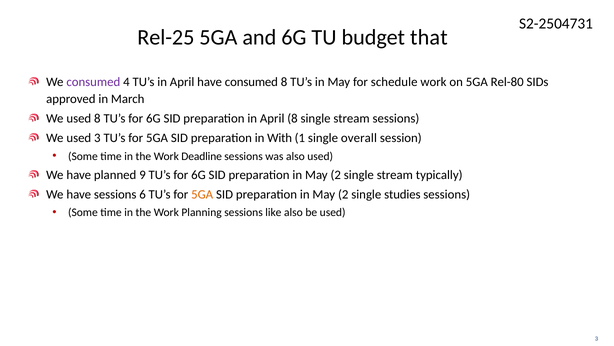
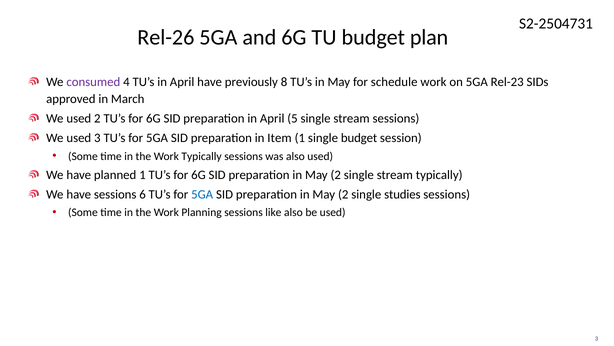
Rel-25: Rel-25 -> Rel-26 (166, 37)
that: that -> plan (429, 37)
have consumed: consumed -> previously (251, 82)
Rel-80: Rel-80 -> Rel-23 (507, 82)
used 8: 8 -> 2 (97, 118)
April 8: 8 -> 5 (293, 118)
With: With -> Item (280, 138)
single overall: overall -> budget (359, 138)
Work Deadline: Deadline -> Typically (202, 156)
planned 9: 9 -> 1 (142, 175)
5GA colour: orange -> blue (202, 194)
